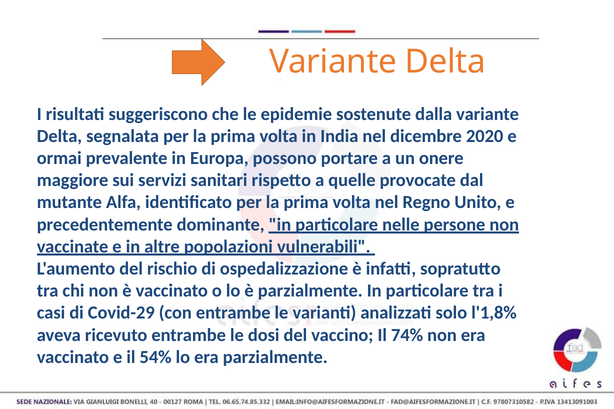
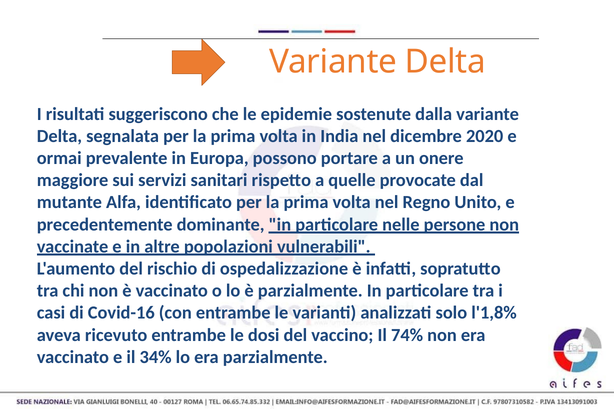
Covid-29: Covid-29 -> Covid-16 (121, 313)
54%: 54% -> 34% (156, 357)
